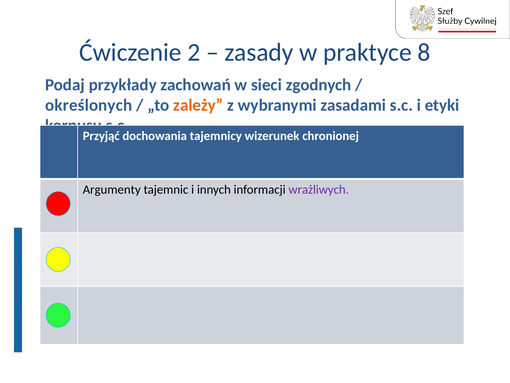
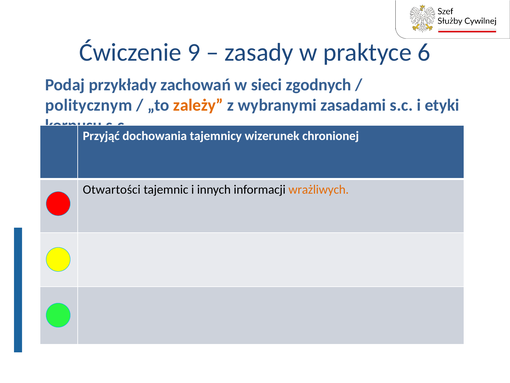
2: 2 -> 9 (194, 52)
8: 8 -> 6 (424, 52)
określonych: określonych -> politycznym (89, 105)
Argumenty: Argumenty -> Otwartości (112, 189)
wrażliwych colour: purple -> orange (319, 189)
